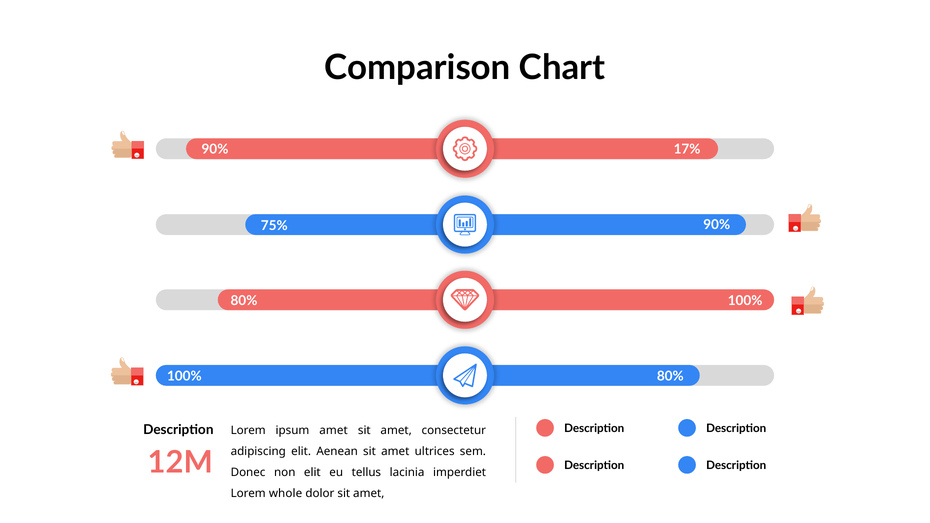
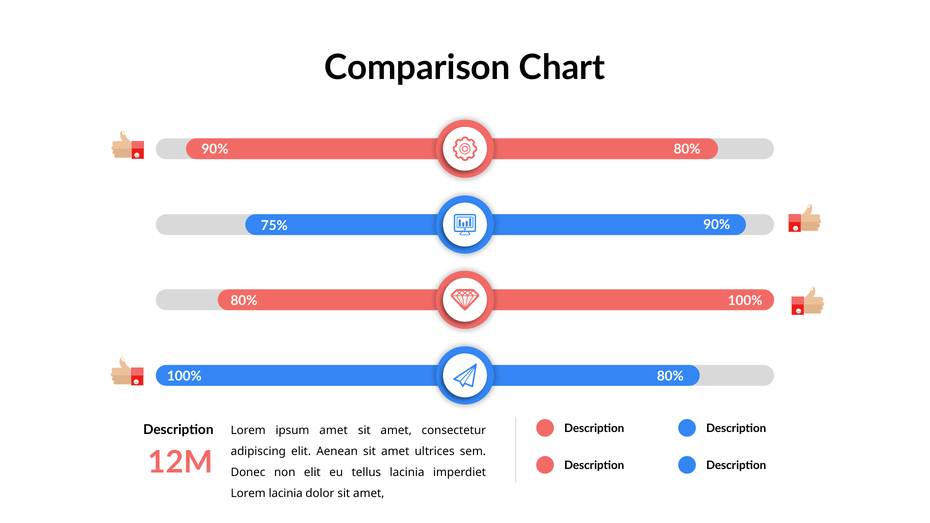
17%: 17% -> 80% (687, 149)
Lorem whole: whole -> lacinia (286, 493)
